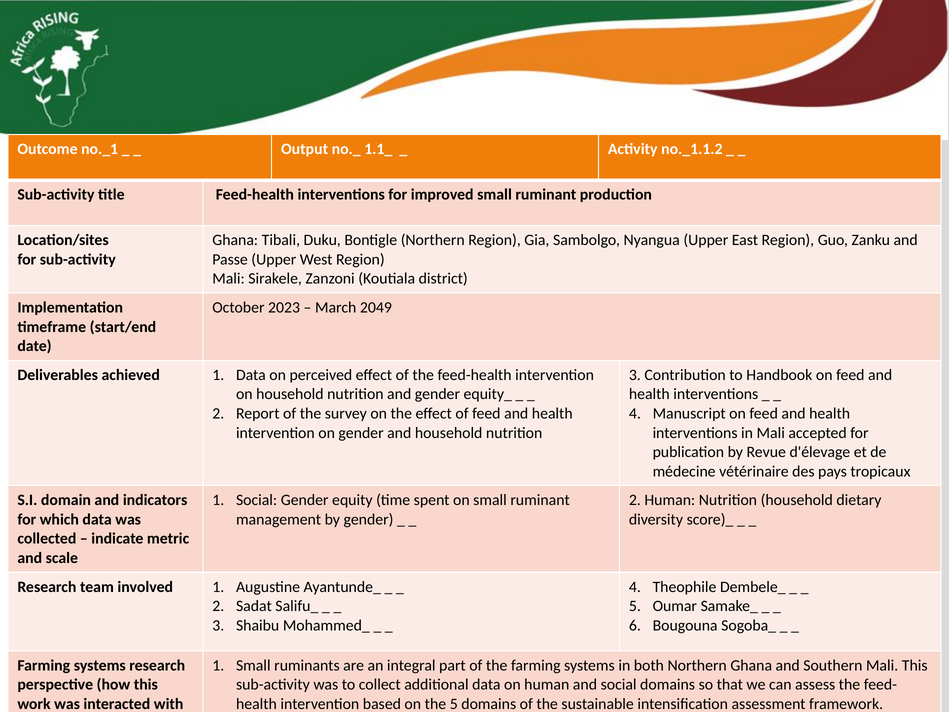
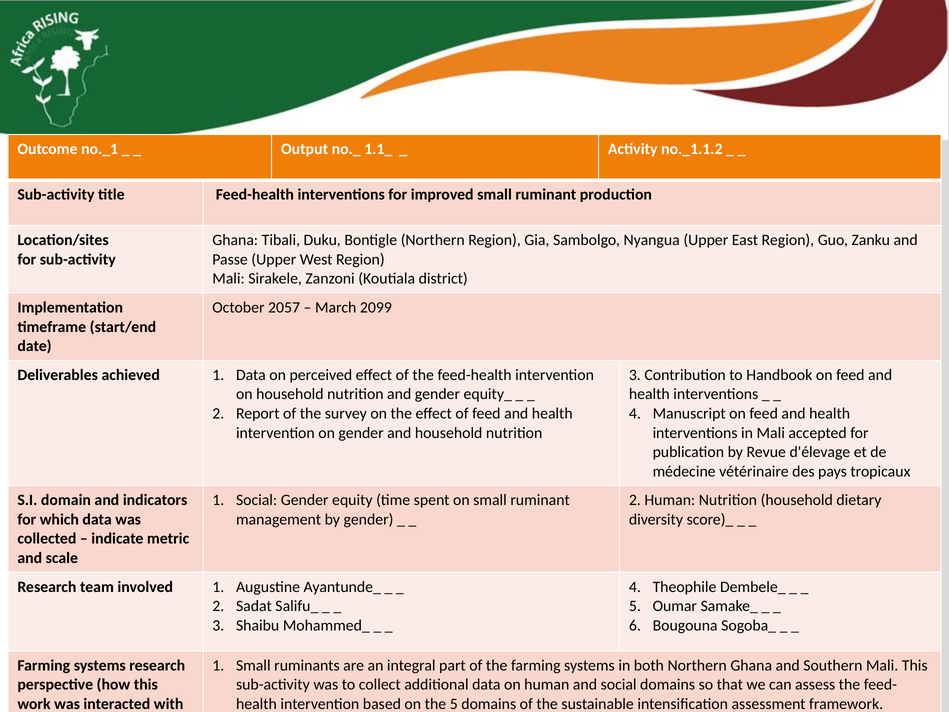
2023: 2023 -> 2057 (284, 307)
2049: 2049 -> 2099 (376, 307)
